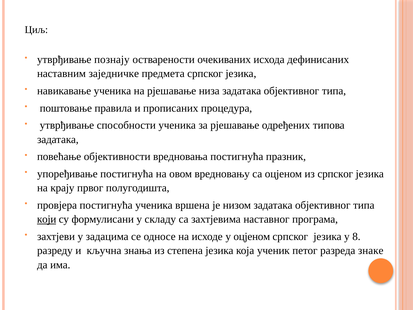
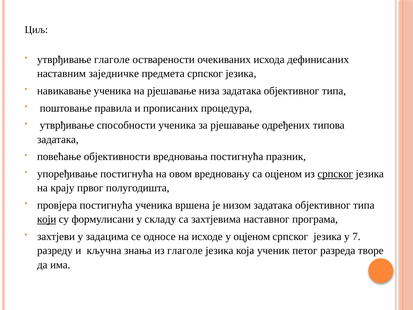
утврђивање познају: познају -> глаголе (112, 59)
српског underline: none -> present (335, 174)
8: 8 -> 7 (356, 236)
из степена: степена -> глаголе (185, 250)
знаке: знаке -> творе (371, 250)
